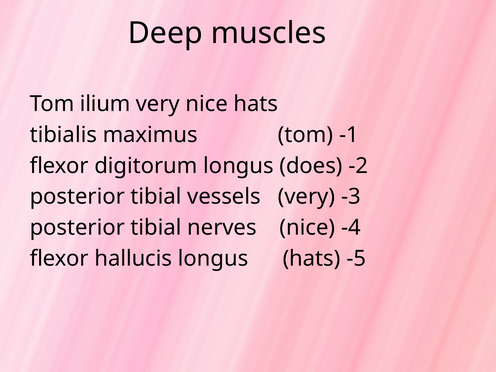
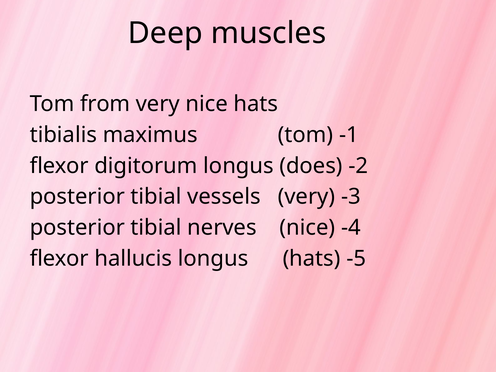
ilium: ilium -> from (105, 104)
